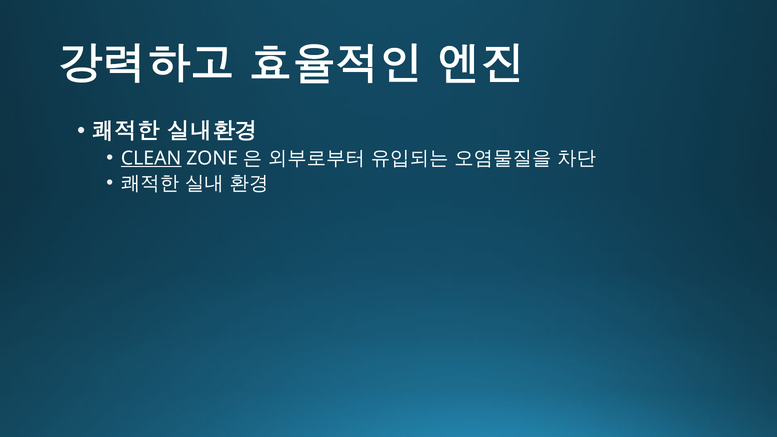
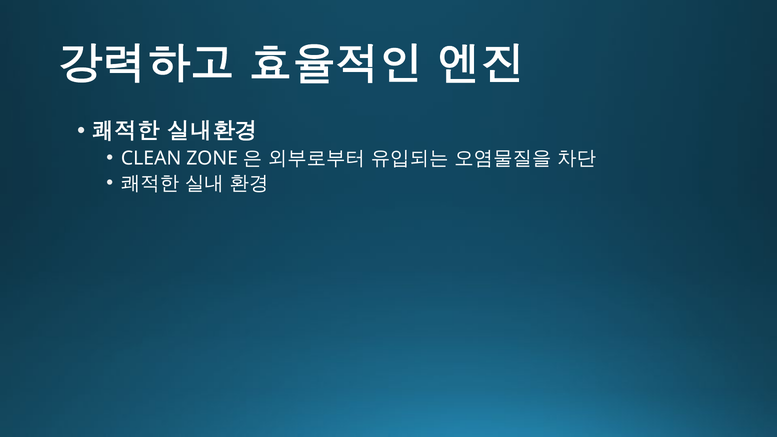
CLEAN underline: present -> none (151, 158)
